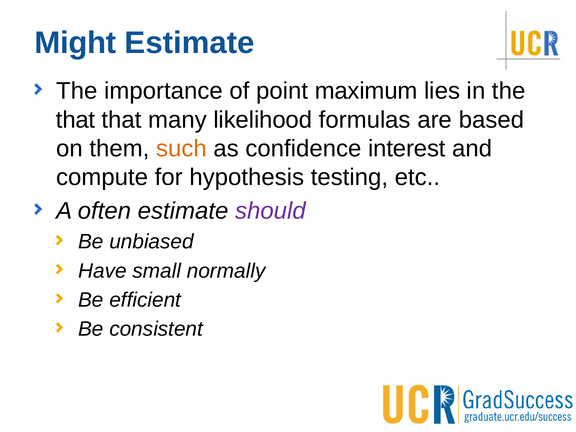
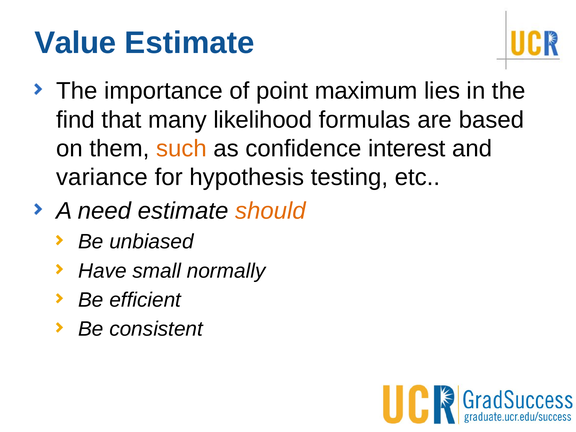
Might: Might -> Value (75, 43)
that: that -> find (75, 120)
compute: compute -> variance (102, 177)
often: often -> need (105, 211)
should colour: purple -> orange (271, 211)
